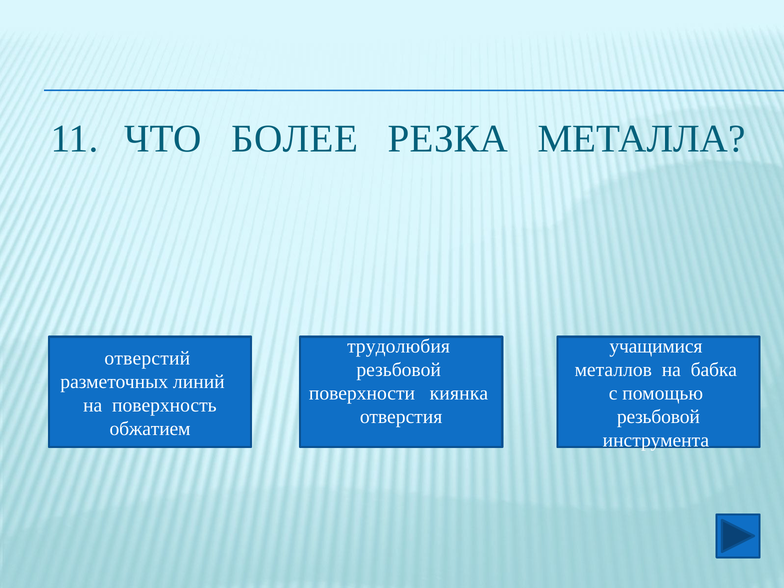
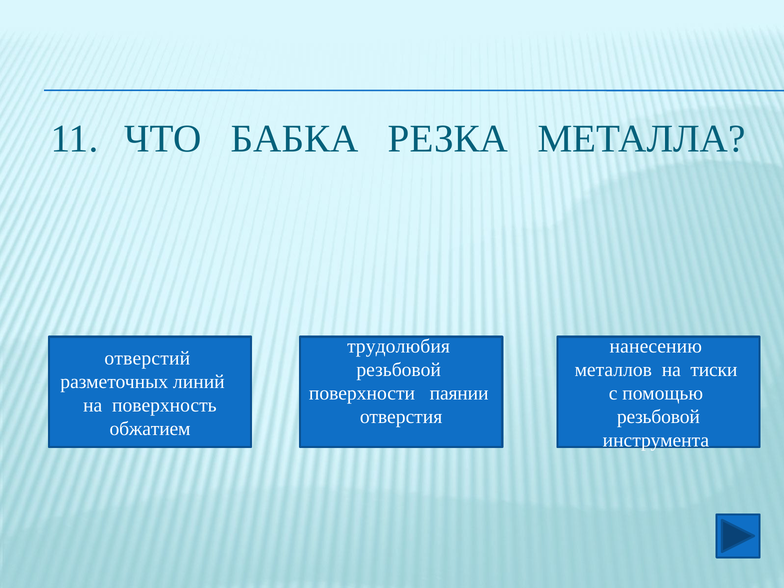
БОЛЕЕ: БОЛЕЕ -> БАБКА (295, 139)
учащимися: учащимися -> нанесению (656, 346)
бабка: бабка -> тиски (714, 370)
киянка: киянка -> паянии (459, 393)
